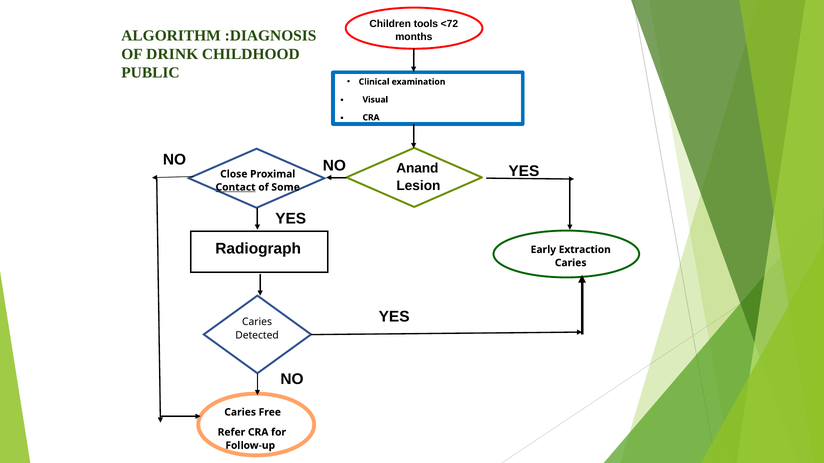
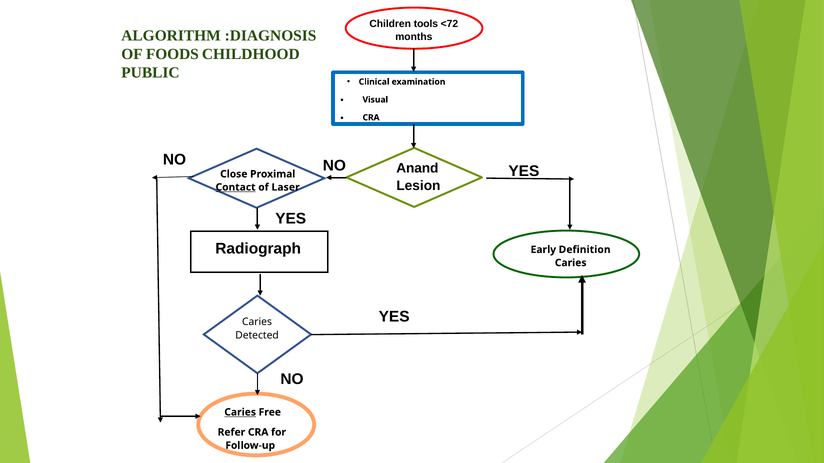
DRINK: DRINK -> FOODS (172, 54)
Some: Some -> Laser (286, 187)
Extraction: Extraction -> Definition (585, 250)
Caries underline: none -> present (240, 413)
